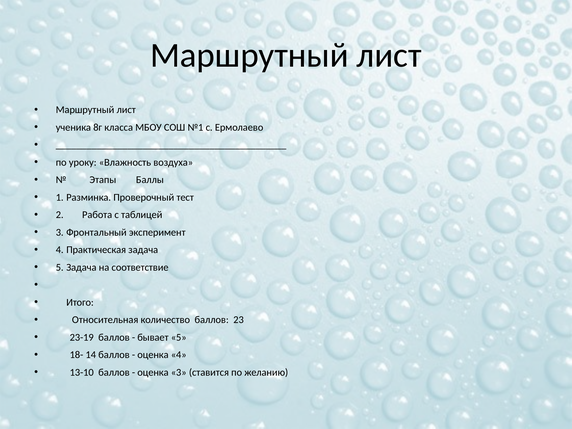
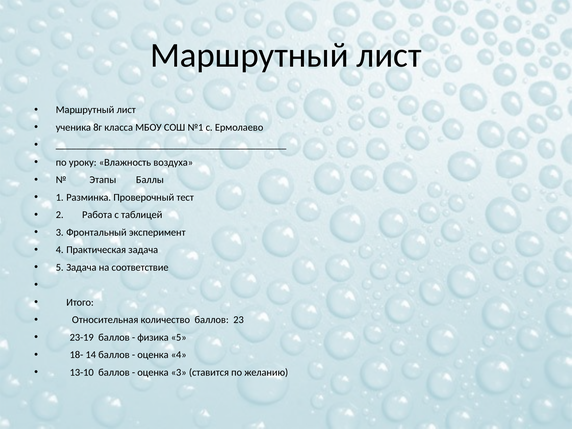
бывает: бывает -> физика (153, 337)
